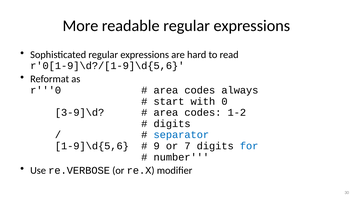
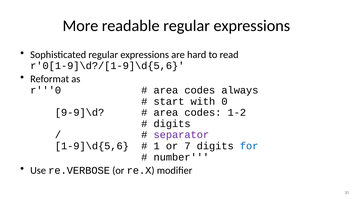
3-9]\d: 3-9]\d -> 9-9]\d (80, 112)
separator colour: blue -> purple (181, 135)
9: 9 -> 1 (157, 146)
